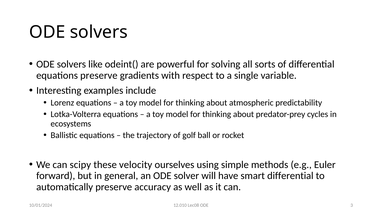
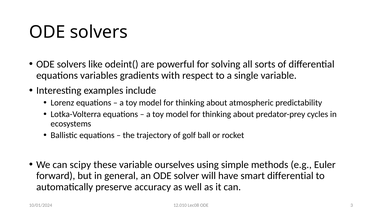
equations preserve: preserve -> variables (99, 75)
these velocity: velocity -> variable (136, 165)
